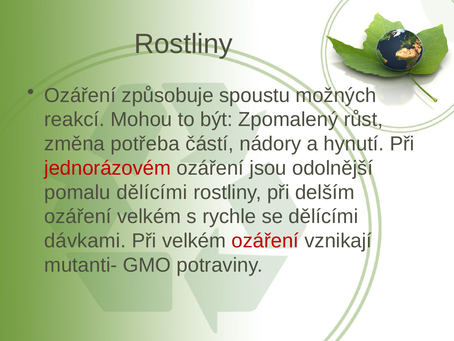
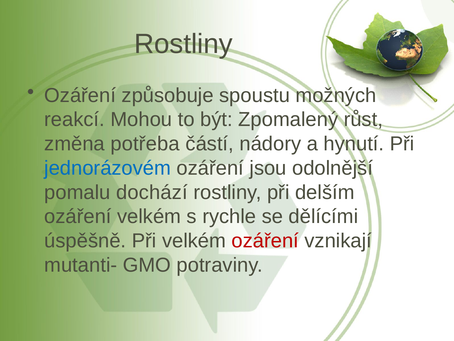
jednorázovém colour: red -> blue (108, 168)
pomalu dělícími: dělícími -> dochází (152, 192)
dávkami: dávkami -> úspěšně (85, 241)
